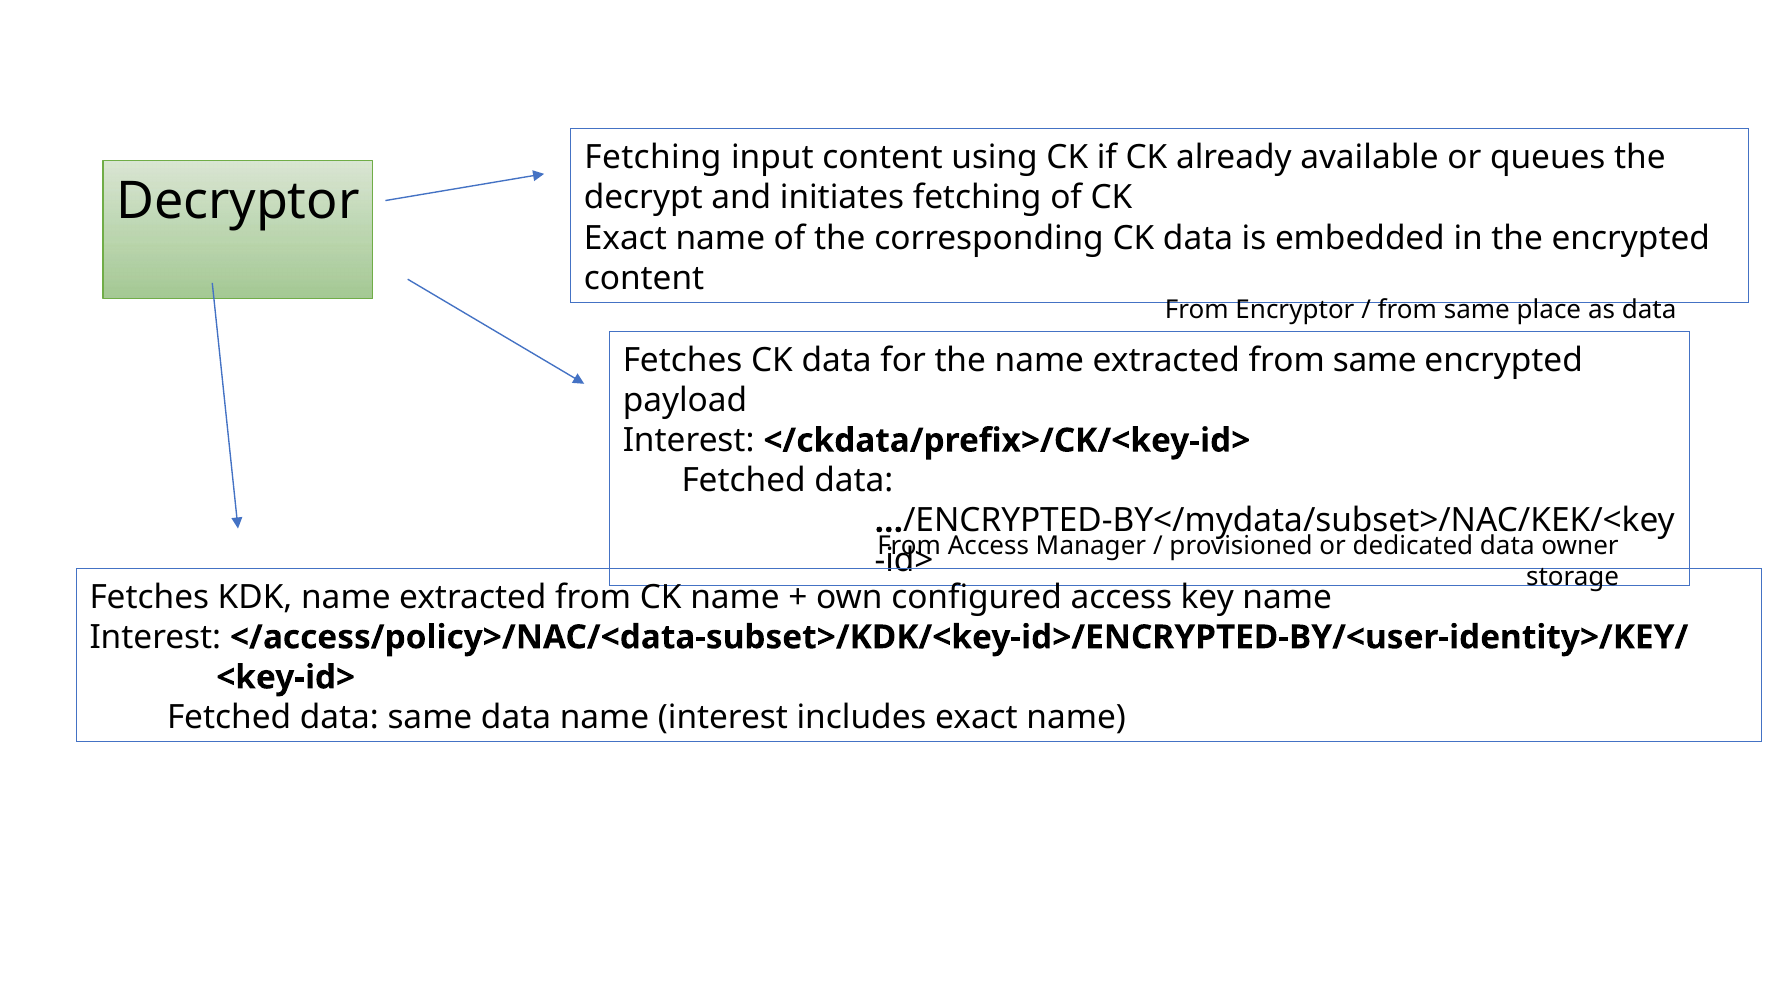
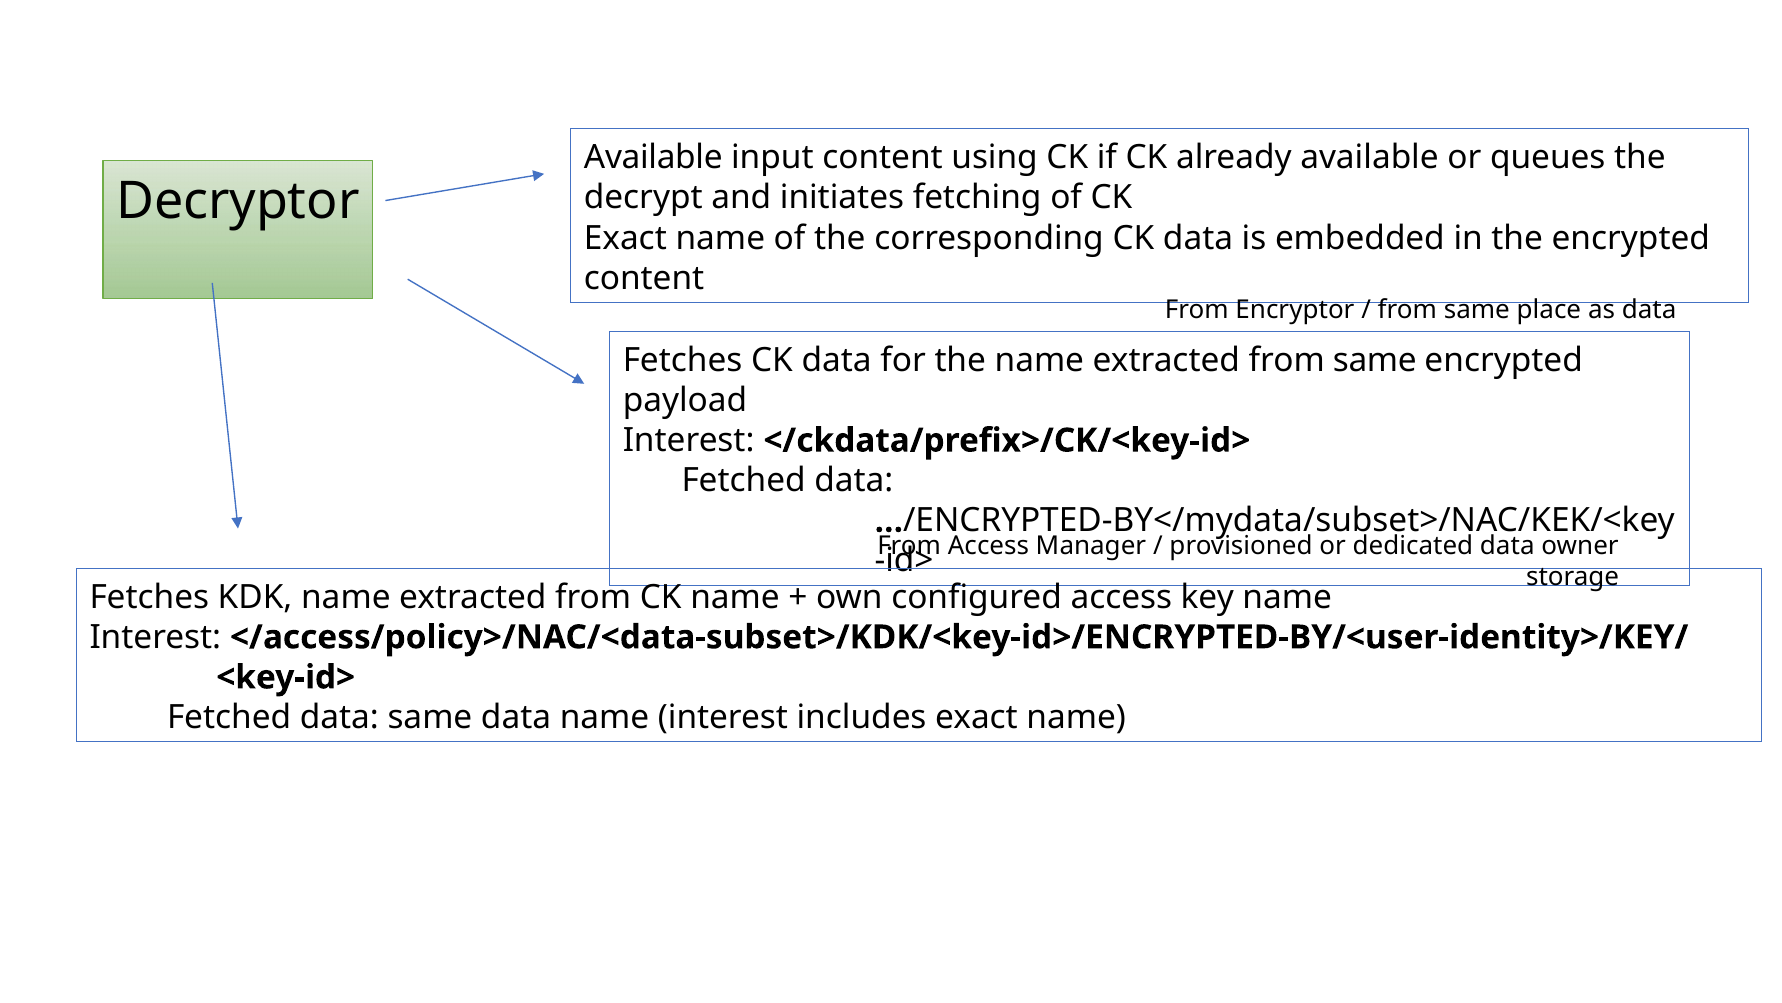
Fetching: Fetching -> Available (653, 158)
